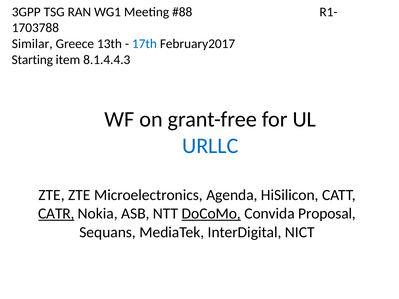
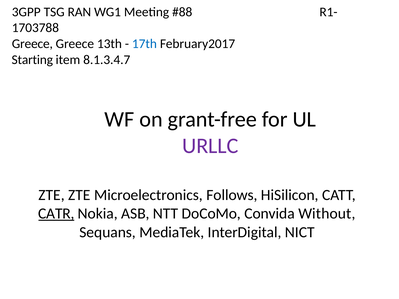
Similar: Similar -> Greece (32, 44)
8.1.4.4.3: 8.1.4.4.3 -> 8.1.3.4.7 (107, 60)
URLLC colour: blue -> purple (210, 146)
Agenda: Agenda -> Follows (232, 195)
DoCoMo underline: present -> none (211, 214)
Proposal: Proposal -> Without (327, 214)
